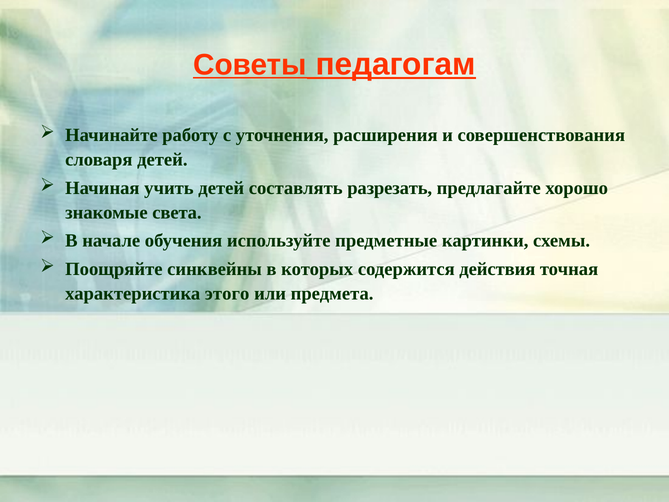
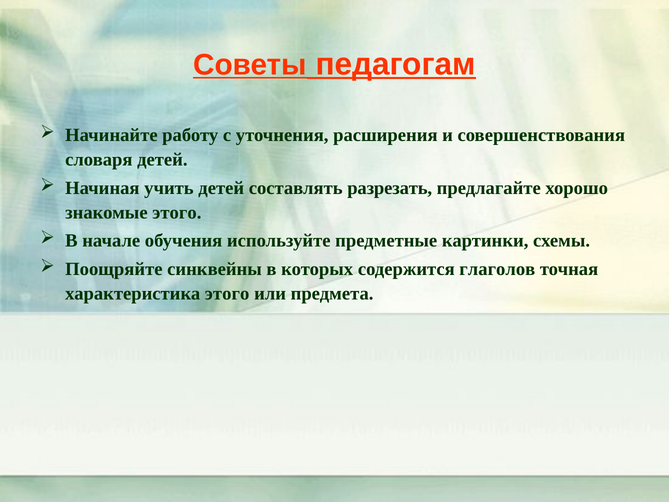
знакомые света: света -> этого (177, 212)
действия: действия -> глаголов (497, 269)
